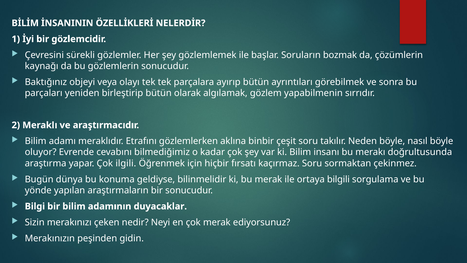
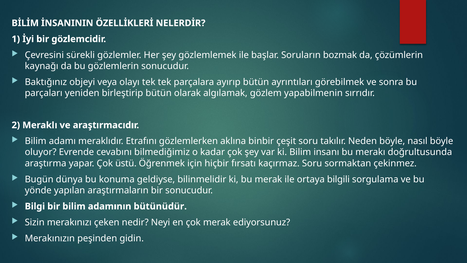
ilgili: ilgili -> üstü (126, 163)
duyacaklar: duyacaklar -> bütünüdür (160, 206)
